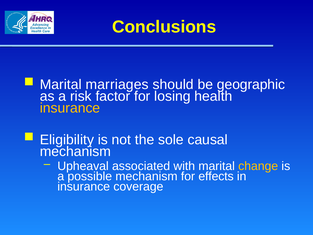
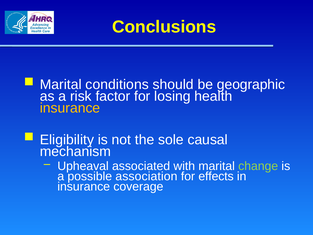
marriages: marriages -> conditions (117, 85)
change colour: yellow -> light green (258, 166)
possible mechanism: mechanism -> association (146, 176)
